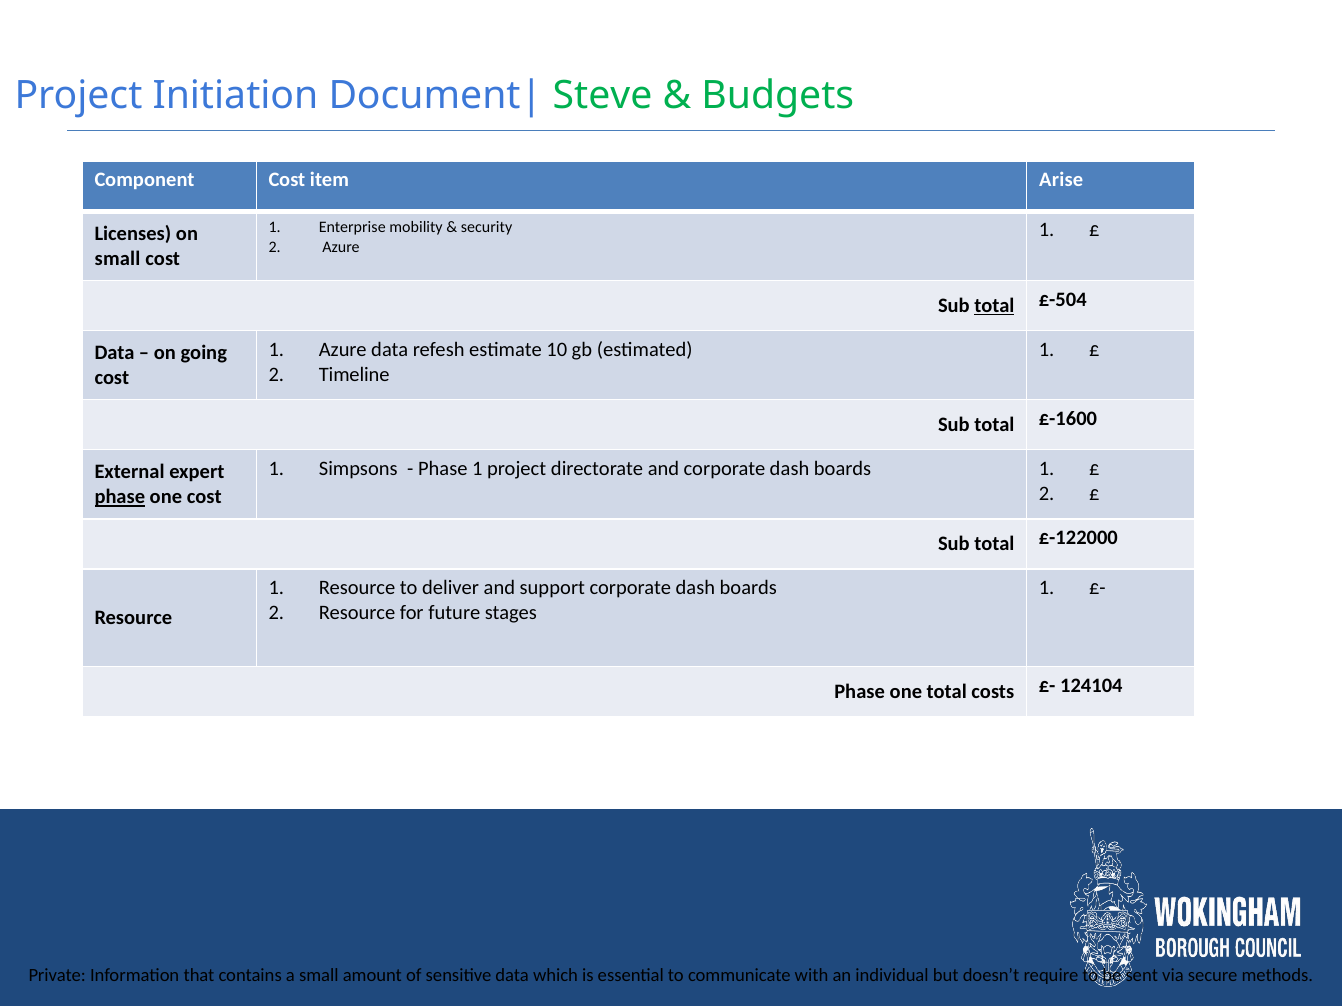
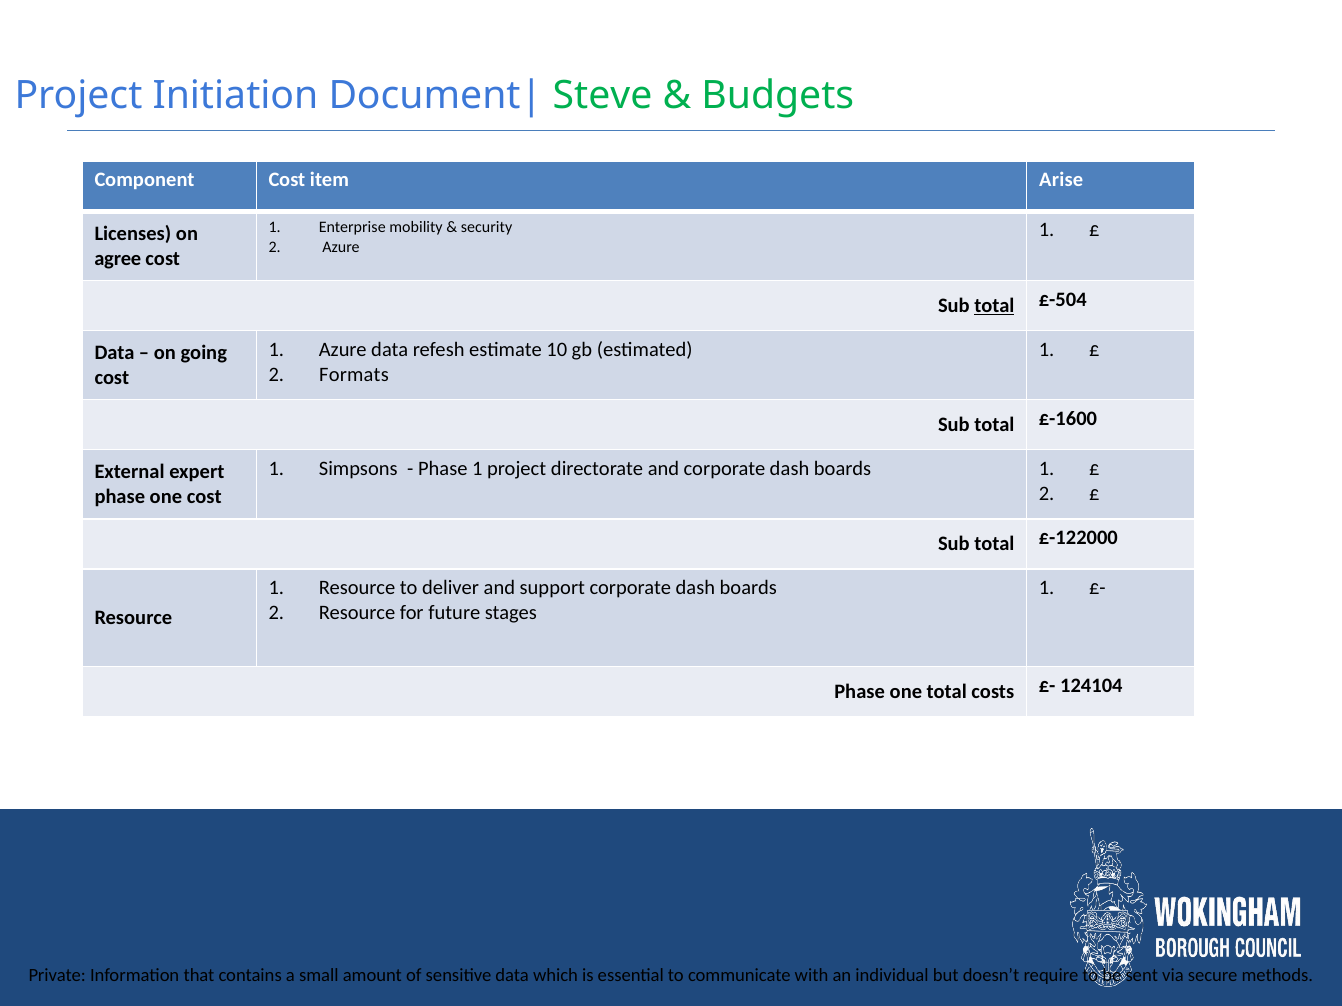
small: small -> agree (118, 259)
Timeline: Timeline -> Formats (354, 375)
phase underline: present -> none (120, 497)
